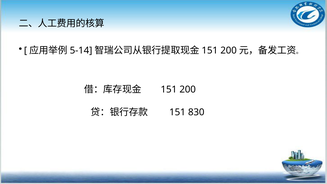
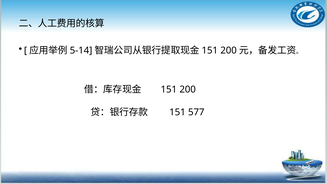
830: 830 -> 577 (196, 112)
